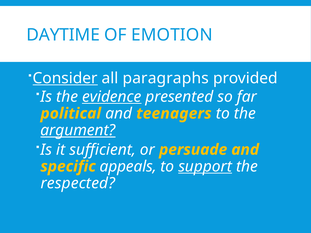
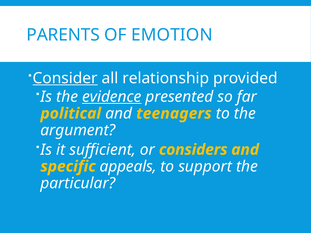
DAYTIME: DAYTIME -> PARENTS (63, 35)
paragraphs: paragraphs -> relationship (166, 78)
argument underline: present -> none (78, 130)
persuade: persuade -> considers (193, 150)
support underline: present -> none (205, 167)
respected: respected -> particular (78, 183)
